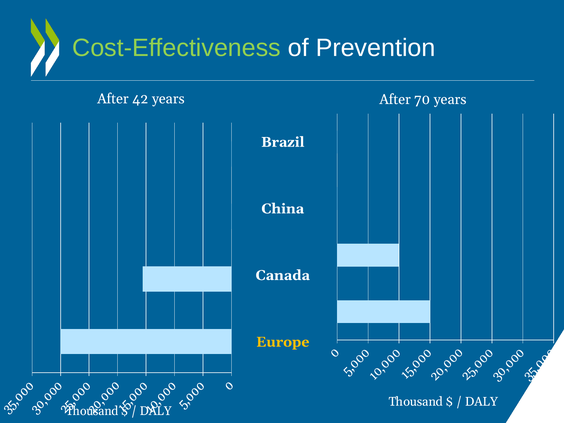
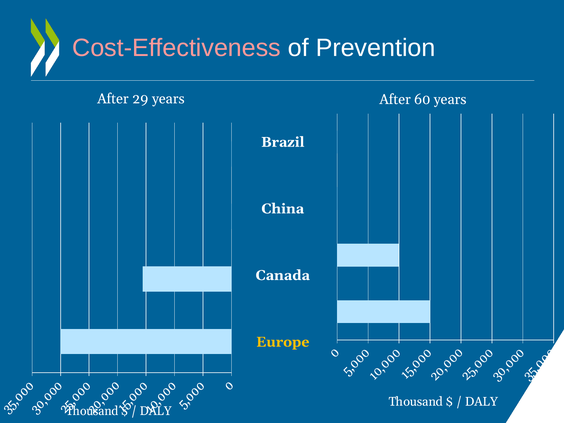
Cost-Effectiveness colour: light green -> pink (177, 48)
42: 42 -> 29 (140, 99)
70: 70 -> 60 (422, 99)
